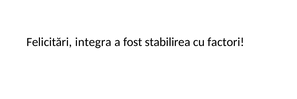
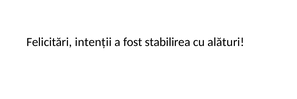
integra: integra -> intenții (93, 42)
factori: factori -> alături (226, 42)
